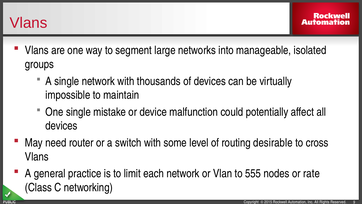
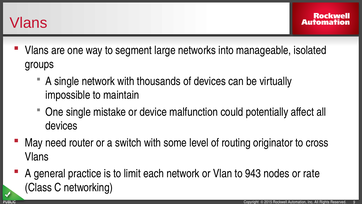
desirable: desirable -> originator (273, 143)
555: 555 -> 943 (253, 173)
